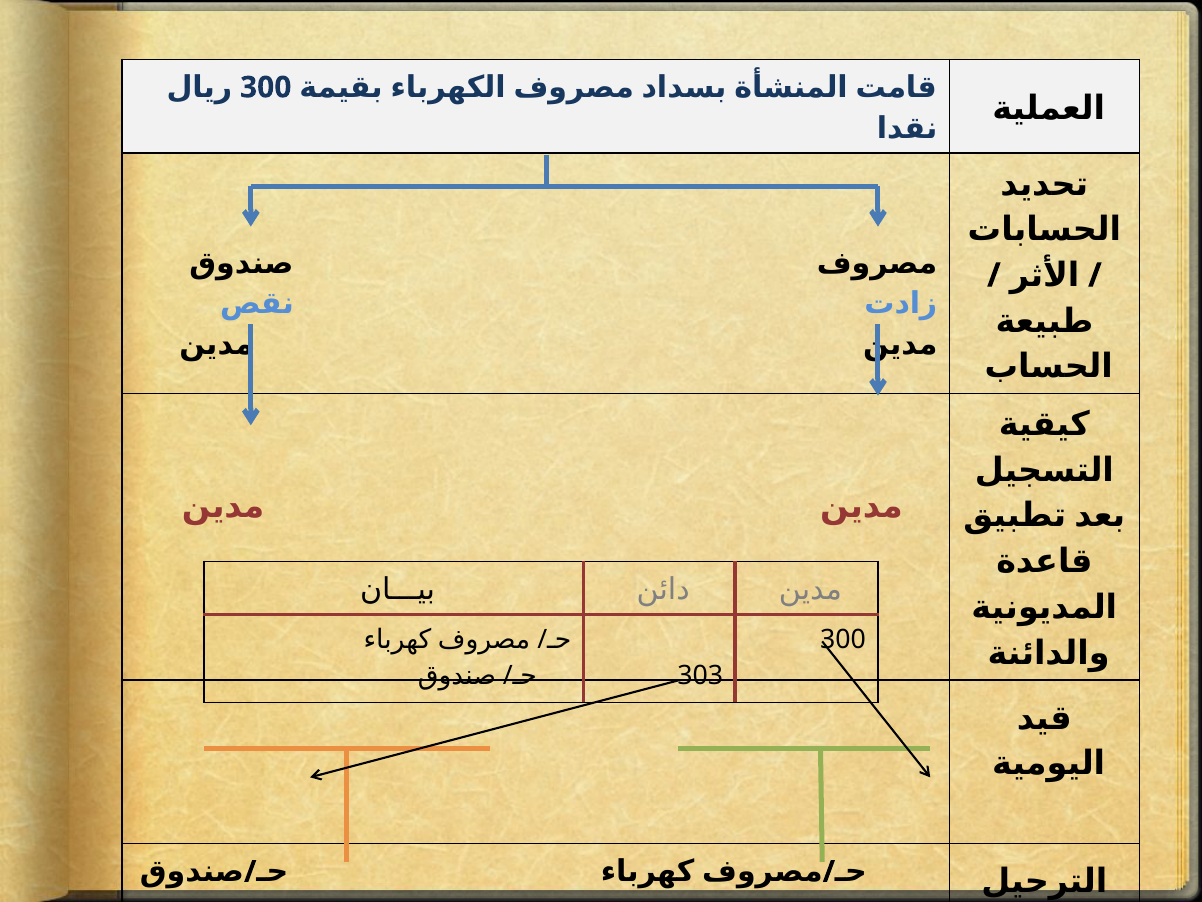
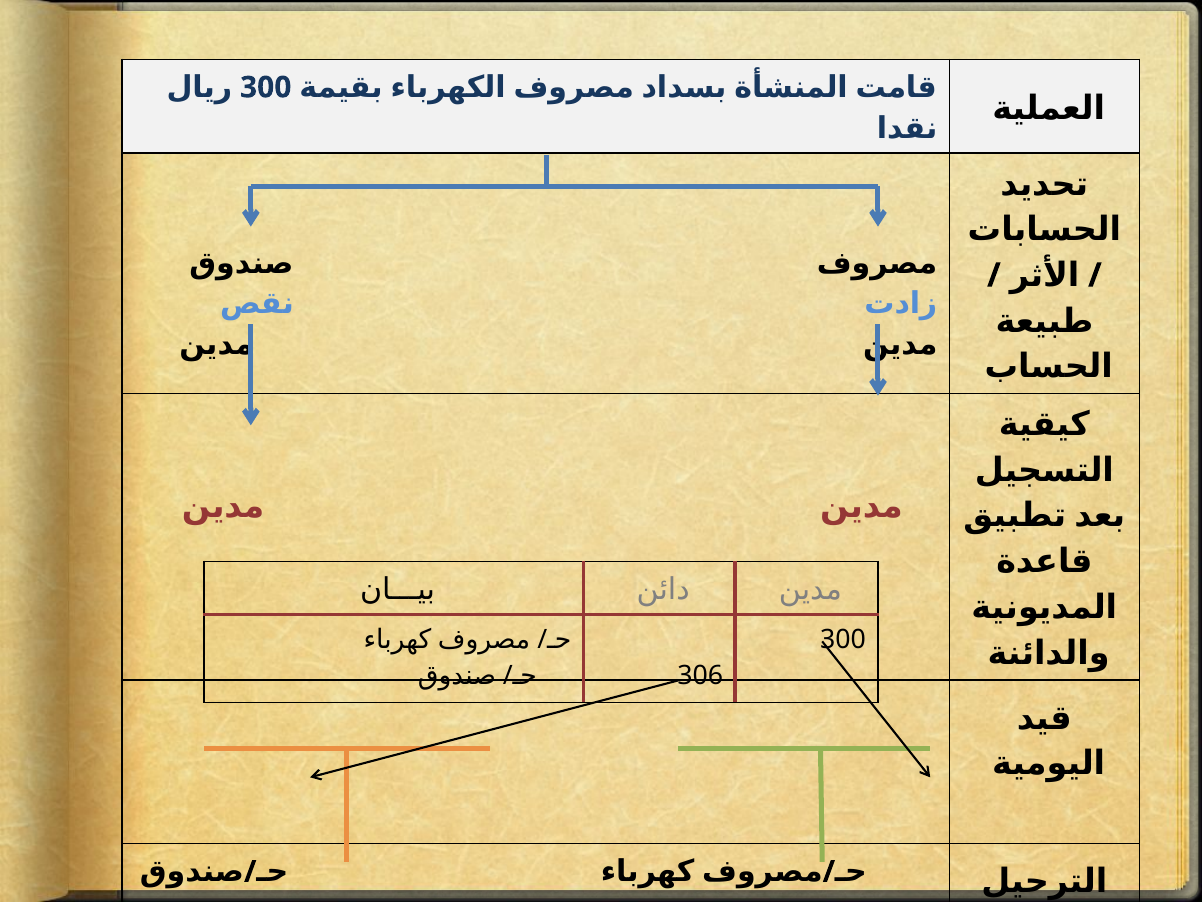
303: 303 -> 306 (700, 676)
